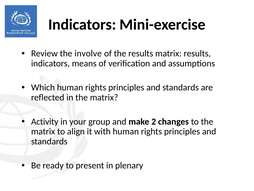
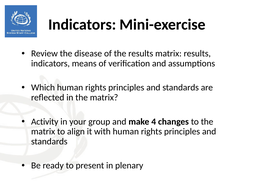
involve: involve -> disease (88, 53)
2: 2 -> 4 (154, 121)
